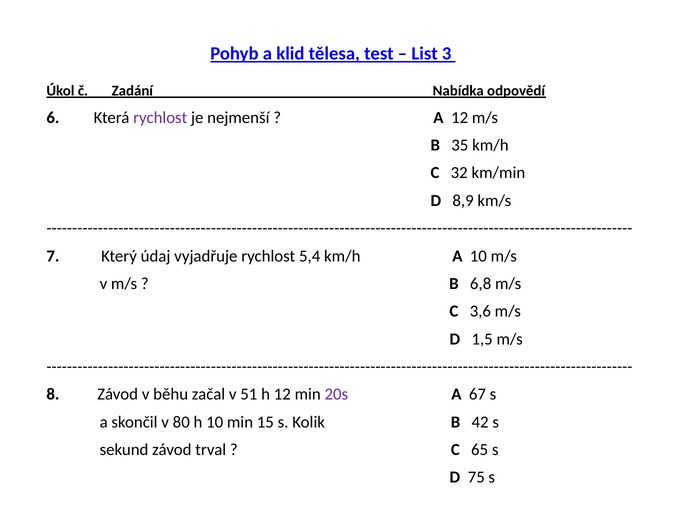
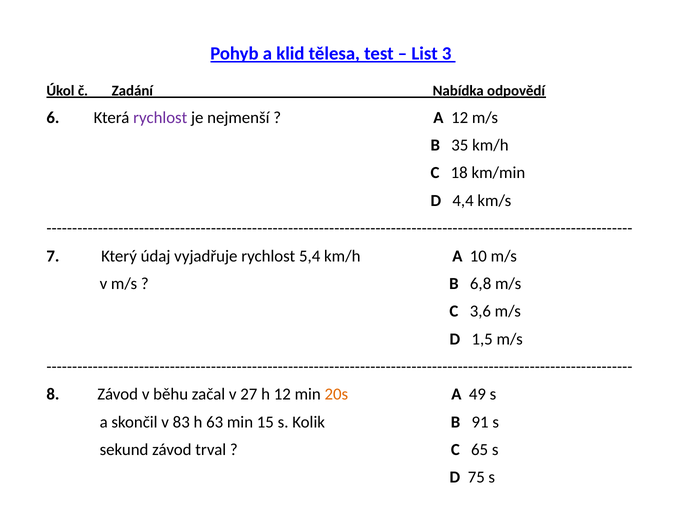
32: 32 -> 18 (459, 173)
8,9: 8,9 -> 4,4 (463, 201)
51: 51 -> 27 (249, 394)
20s colour: purple -> orange (336, 394)
67: 67 -> 49 (477, 394)
80: 80 -> 83 (181, 422)
h 10: 10 -> 63 (215, 422)
42: 42 -> 91 (480, 422)
